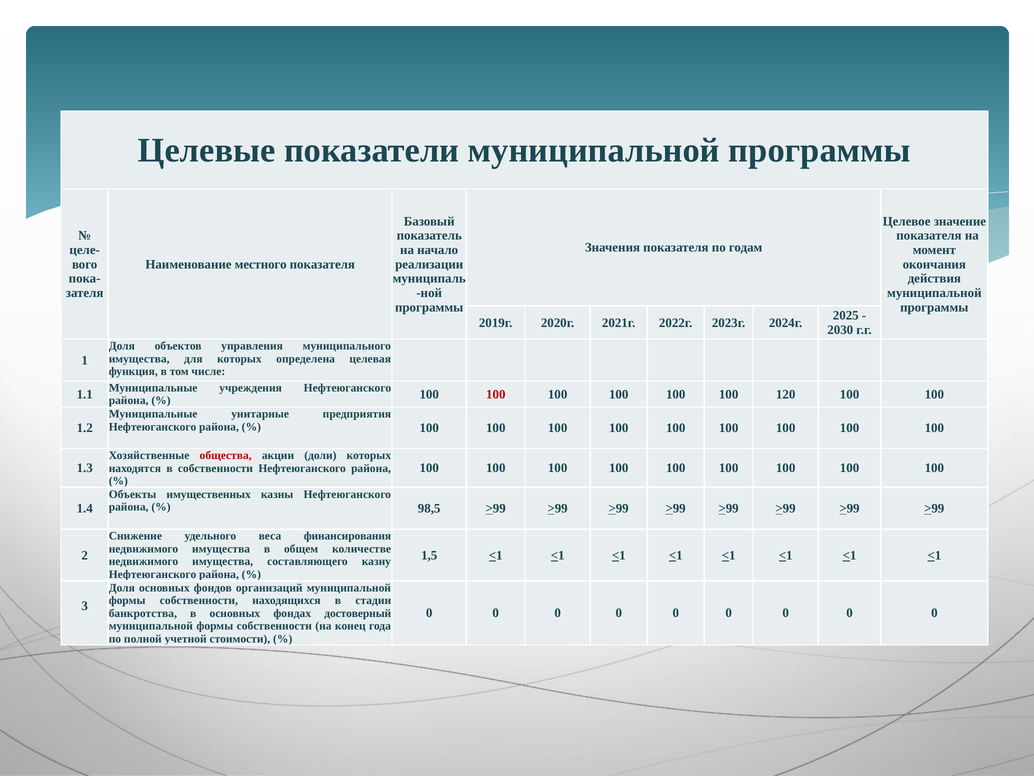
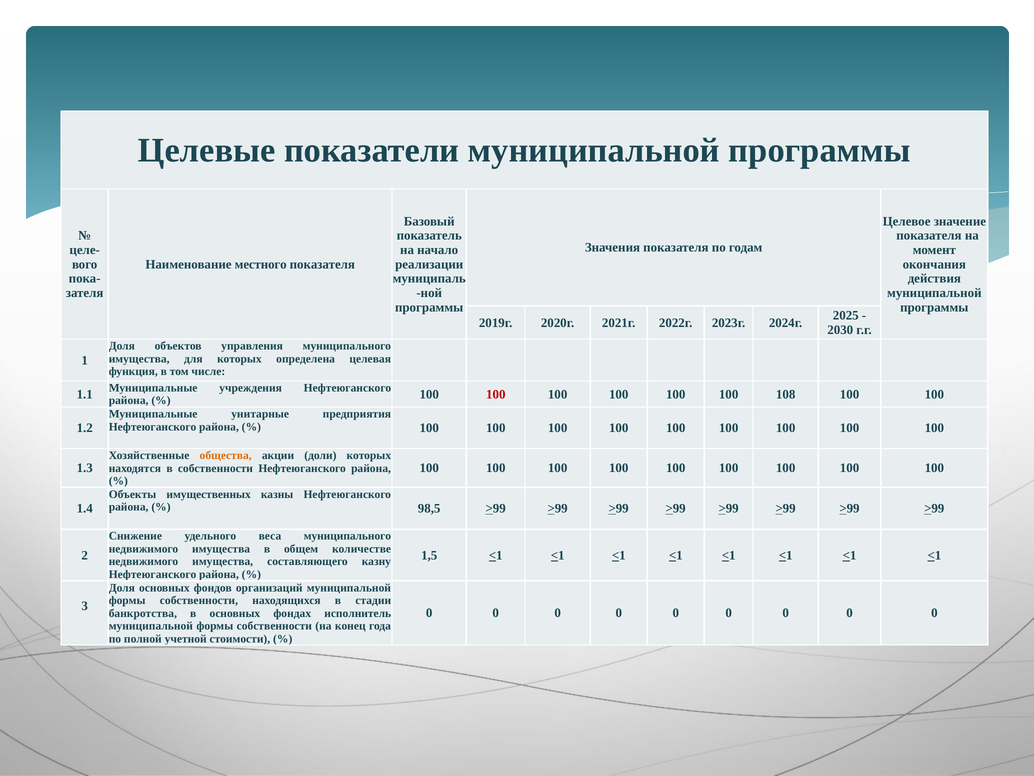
120: 120 -> 108 (786, 394)
общества colour: red -> orange (226, 455)
веса финансирования: финансирования -> муниципального (347, 536)
достоверный: достоверный -> исполнитель (358, 613)
